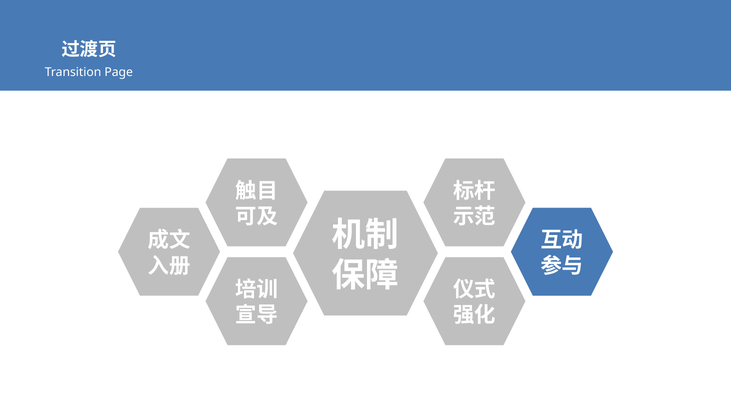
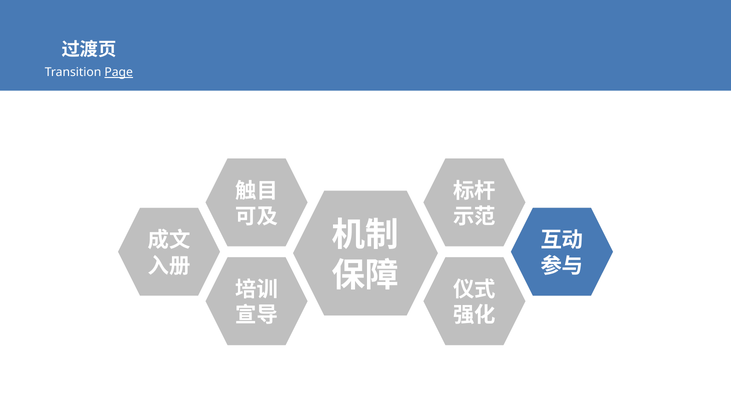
Page underline: none -> present (119, 72)
